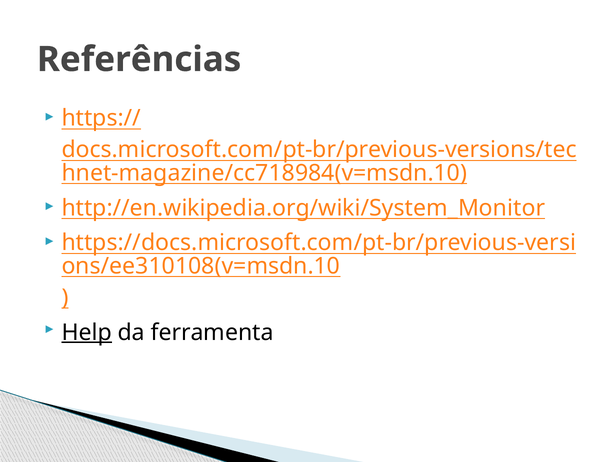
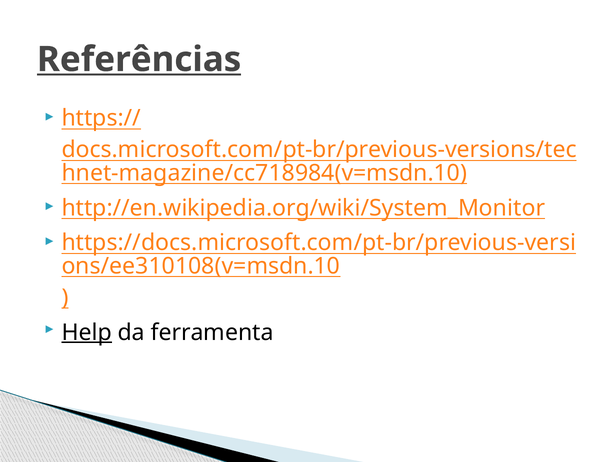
Referências underline: none -> present (139, 59)
